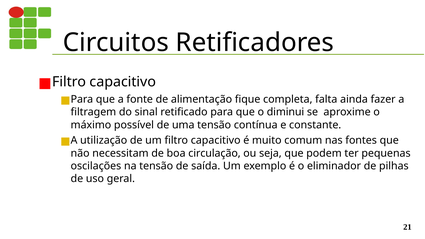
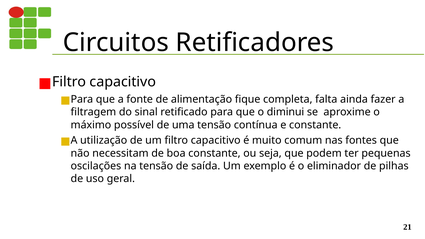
boa circulação: circulação -> constante (214, 153)
